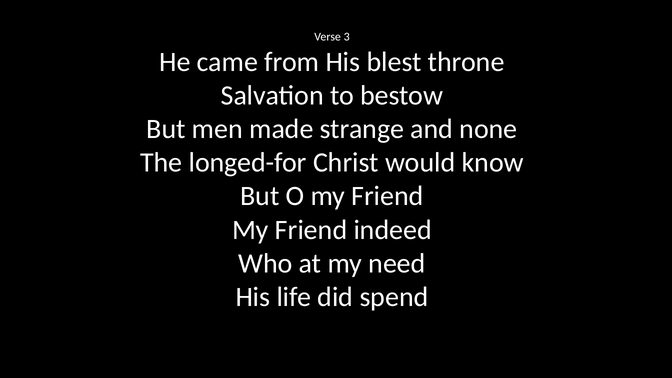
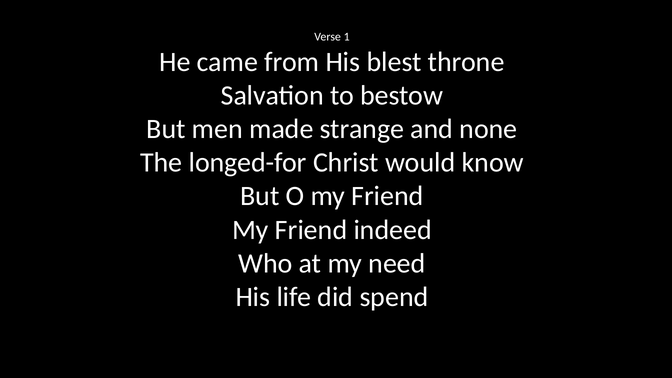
3: 3 -> 1 (347, 37)
